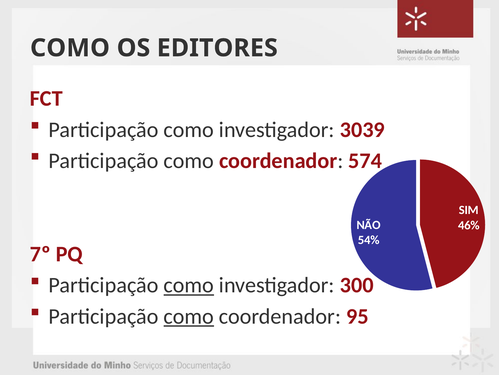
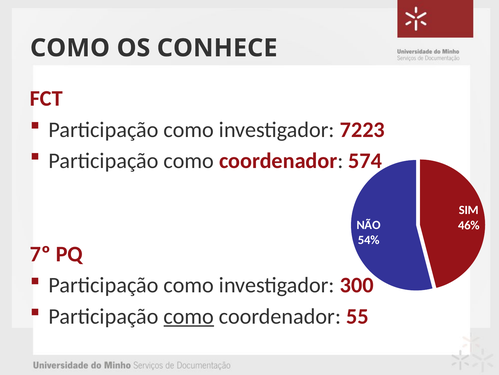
EDITORES: EDITORES -> CONHECE (217, 48)
3039: 3039 -> 7223 (362, 129)
como underline: present -> none (189, 285)
95: 95 -> 55 (357, 316)
